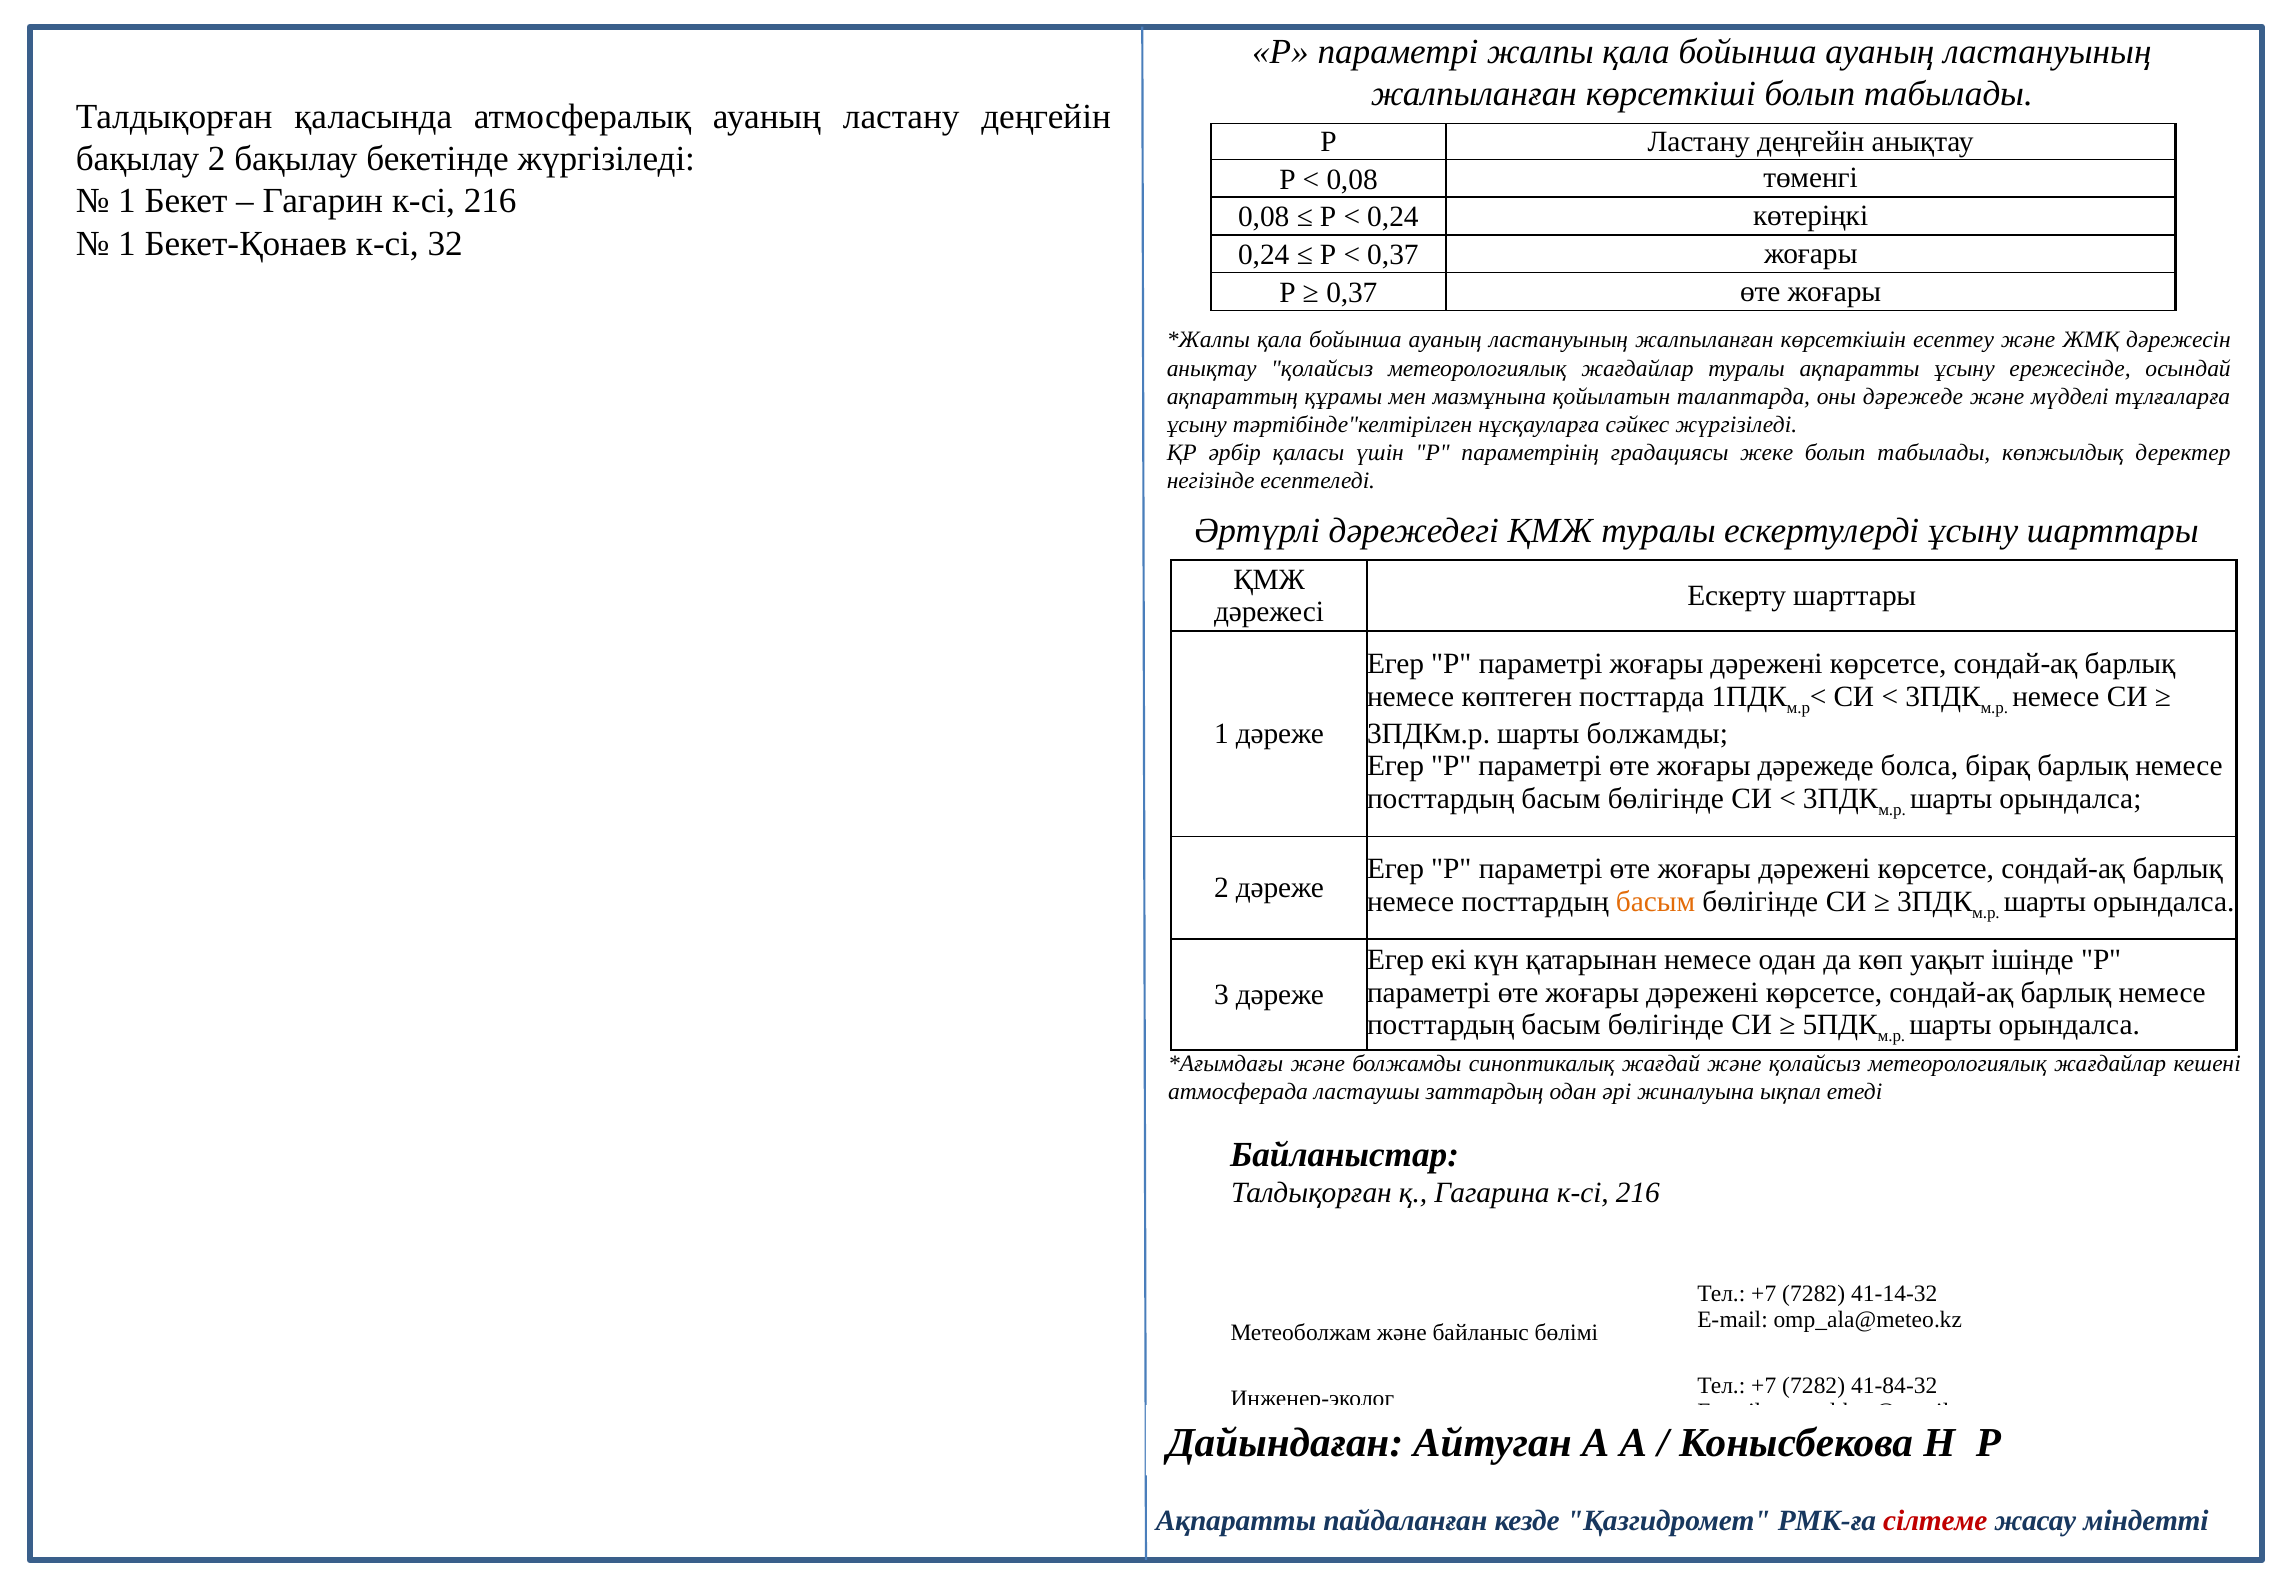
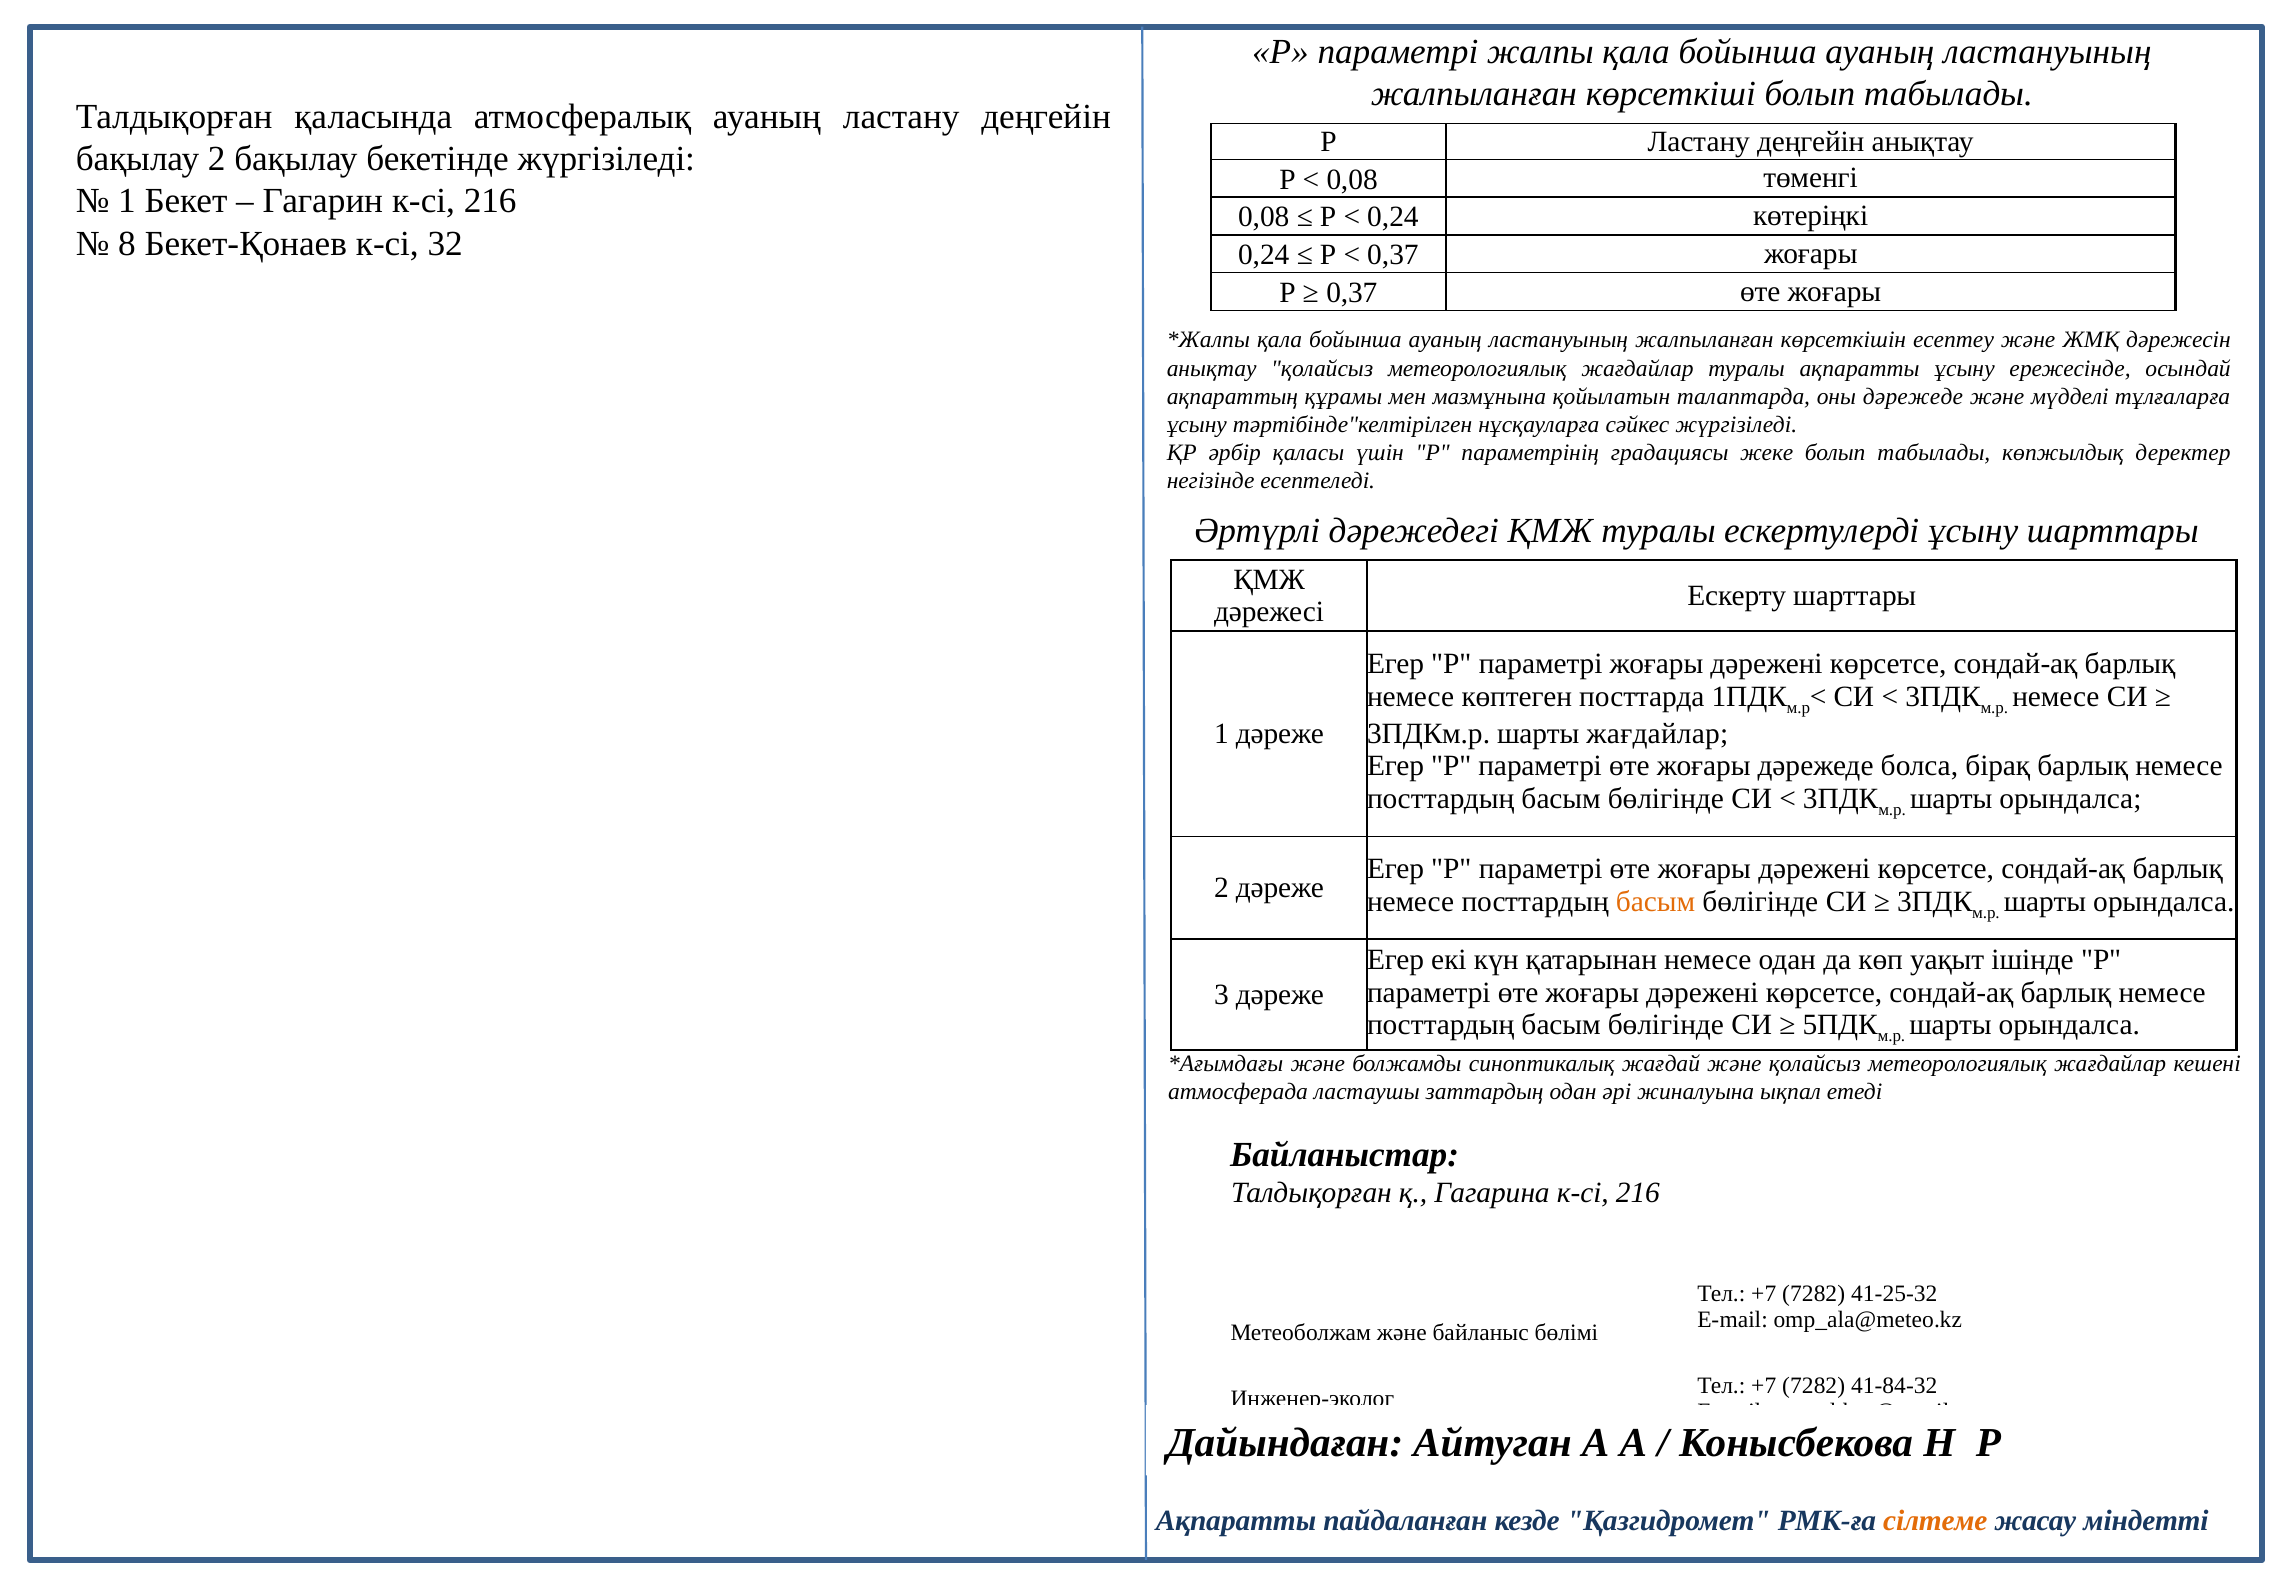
1: 1 -> 8 (127, 244)
шарты болжамды: болжамды -> жағдайлар (1657, 734)
41-14-32: 41-14-32 -> 41-25-32 (1894, 1294)
сілтеме colour: red -> orange (1935, 1520)
